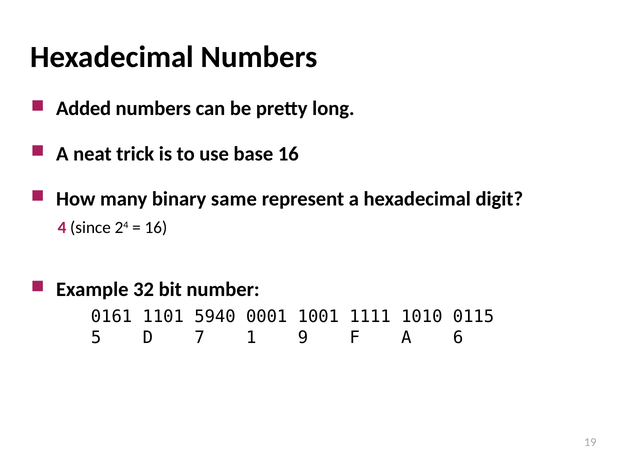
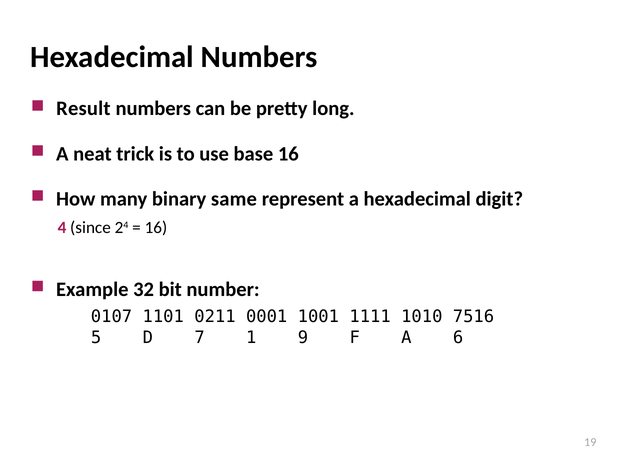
Added: Added -> Result (83, 109)
0161: 0161 -> 0107 (112, 317)
5940: 5940 -> 0211 (215, 317)
0115: 0115 -> 7516 (473, 317)
